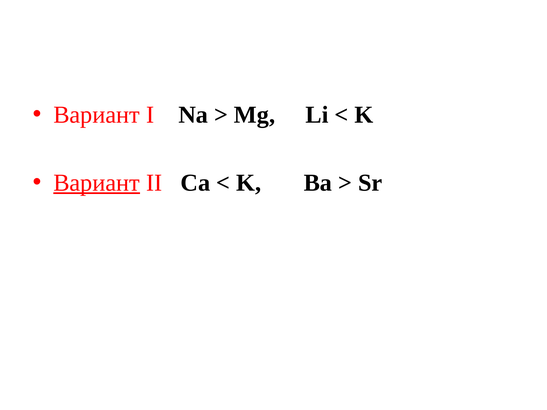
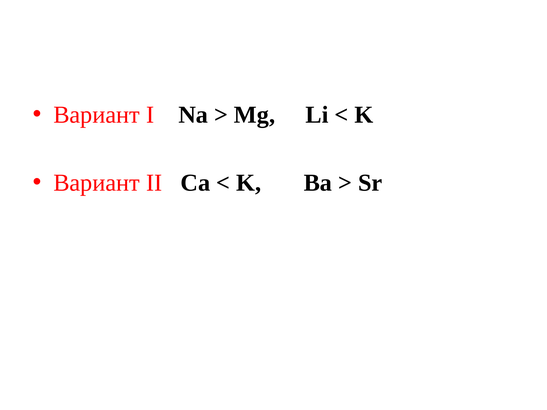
Вариант underline: present -> none (97, 183)
